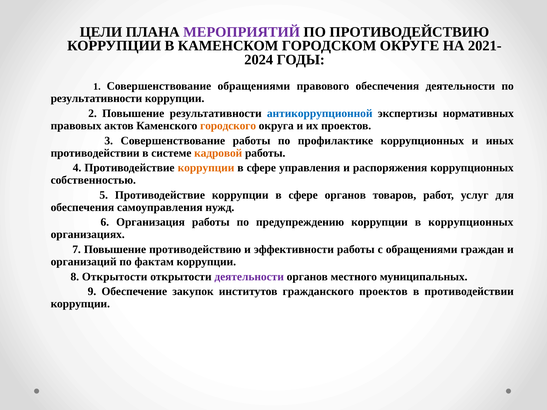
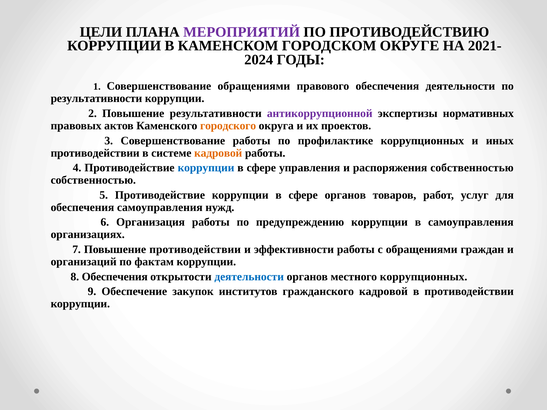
антикоррупционной colour: blue -> purple (320, 113)
коррупции colour: orange -> blue (206, 168)
распоряжения коррупционных: коррупционных -> собственностью (472, 168)
в коррупционных: коррупционных -> самоуправления (471, 222)
Повышение противодействию: противодействию -> противодействии (195, 250)
8 Открытости: Открытости -> Обеспечения (115, 277)
деятельности colour: purple -> blue (249, 277)
местного муниципальных: муниципальных -> коррупционных (424, 277)
гражданского проектов: проектов -> кадровой (383, 292)
